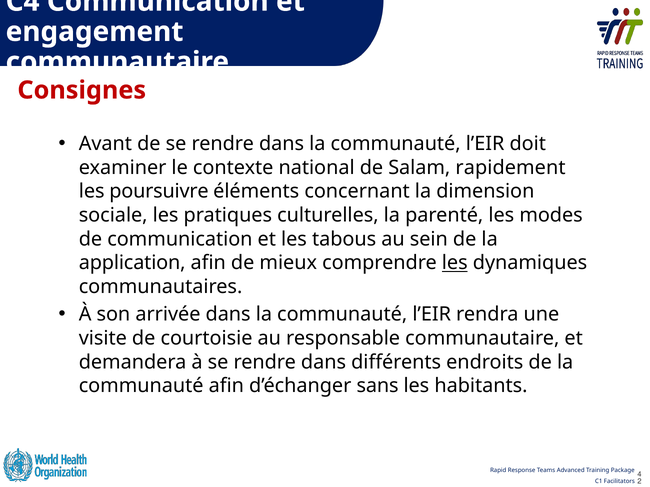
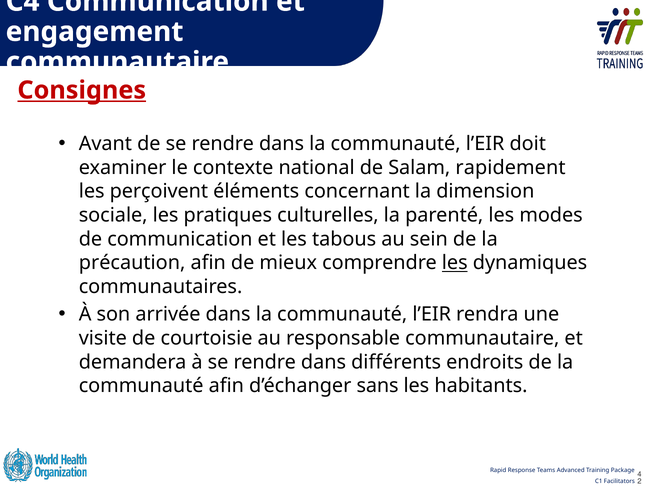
Consignes underline: none -> present (82, 90)
poursuivre: poursuivre -> perçoivent (159, 192)
application: application -> précaution (132, 263)
